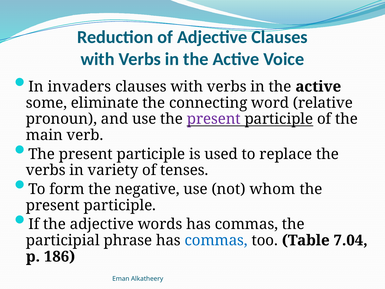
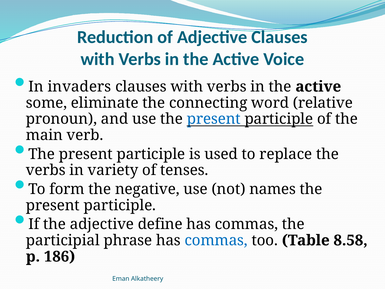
present colour: purple -> blue (214, 119)
whom: whom -> names (273, 189)
words: words -> define (160, 224)
7.04: 7.04 -> 8.58 (351, 240)
